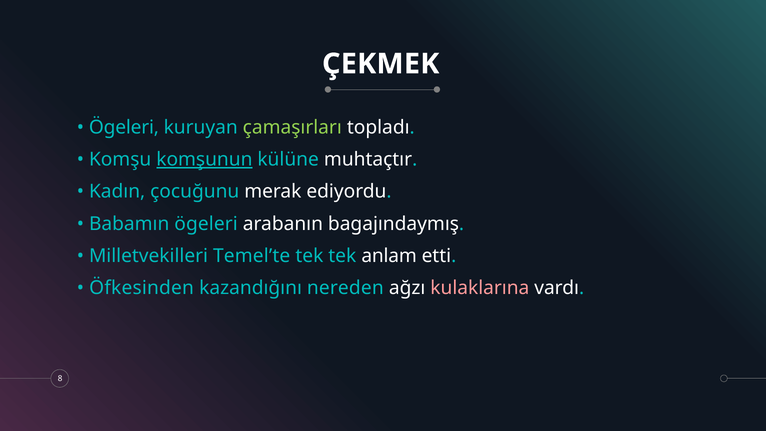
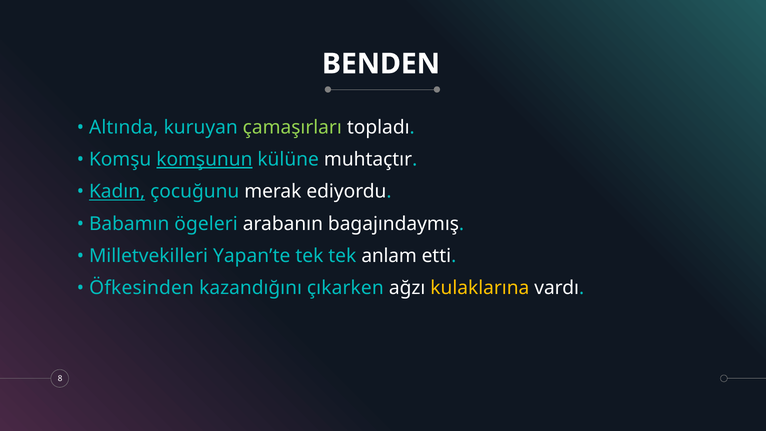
ÇEKMEK: ÇEKMEK -> BENDEN (381, 64)
Ögeleri: Ögeleri -> Altında (124, 127)
Kadın underline: none -> present (117, 192)
Temel’te: Temel’te -> Yapan’te (252, 256)
nereden: nereden -> çıkarken (345, 288)
kulaklarına colour: pink -> yellow (480, 288)
